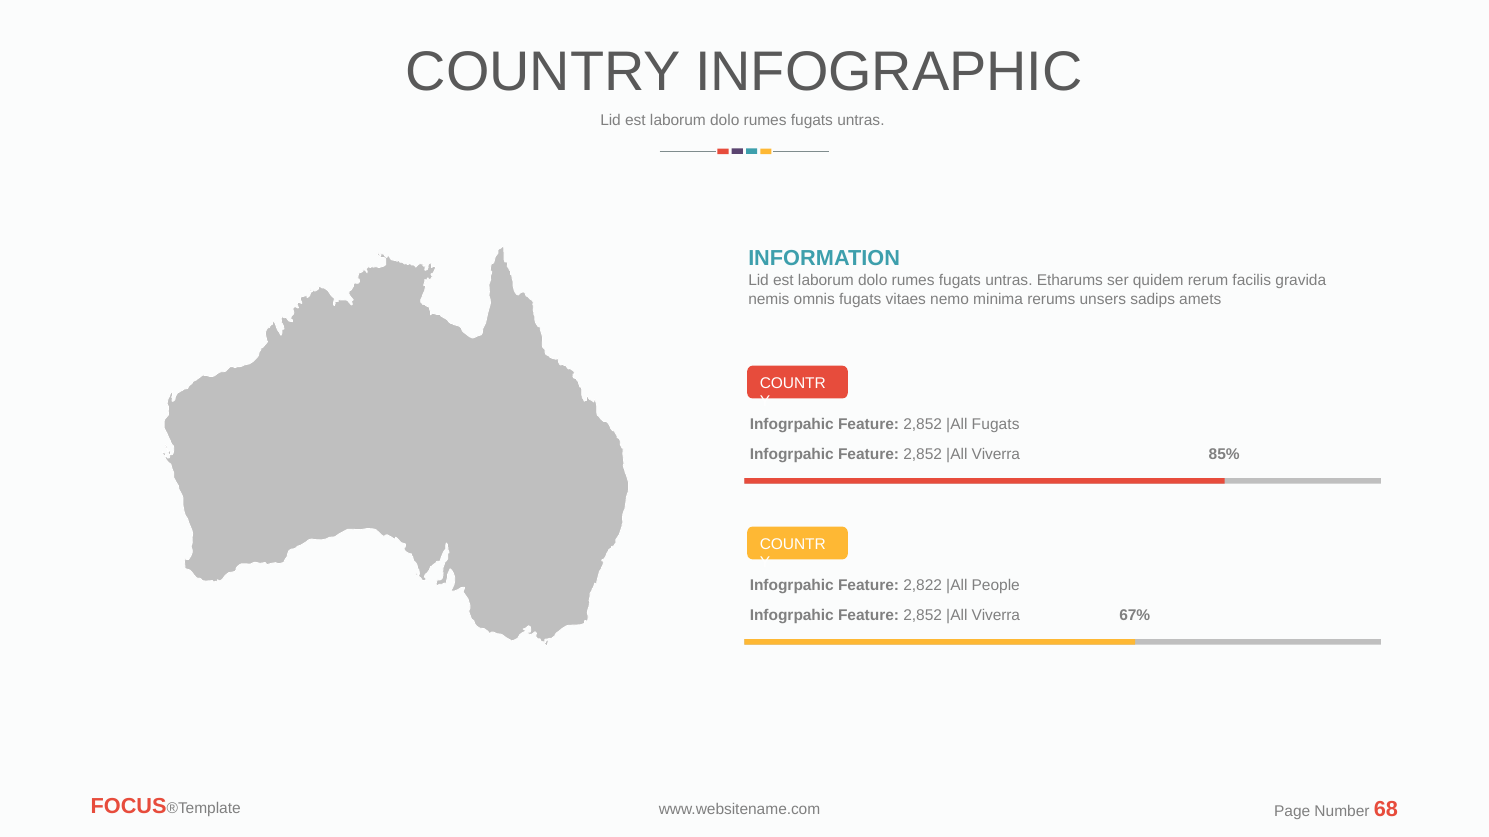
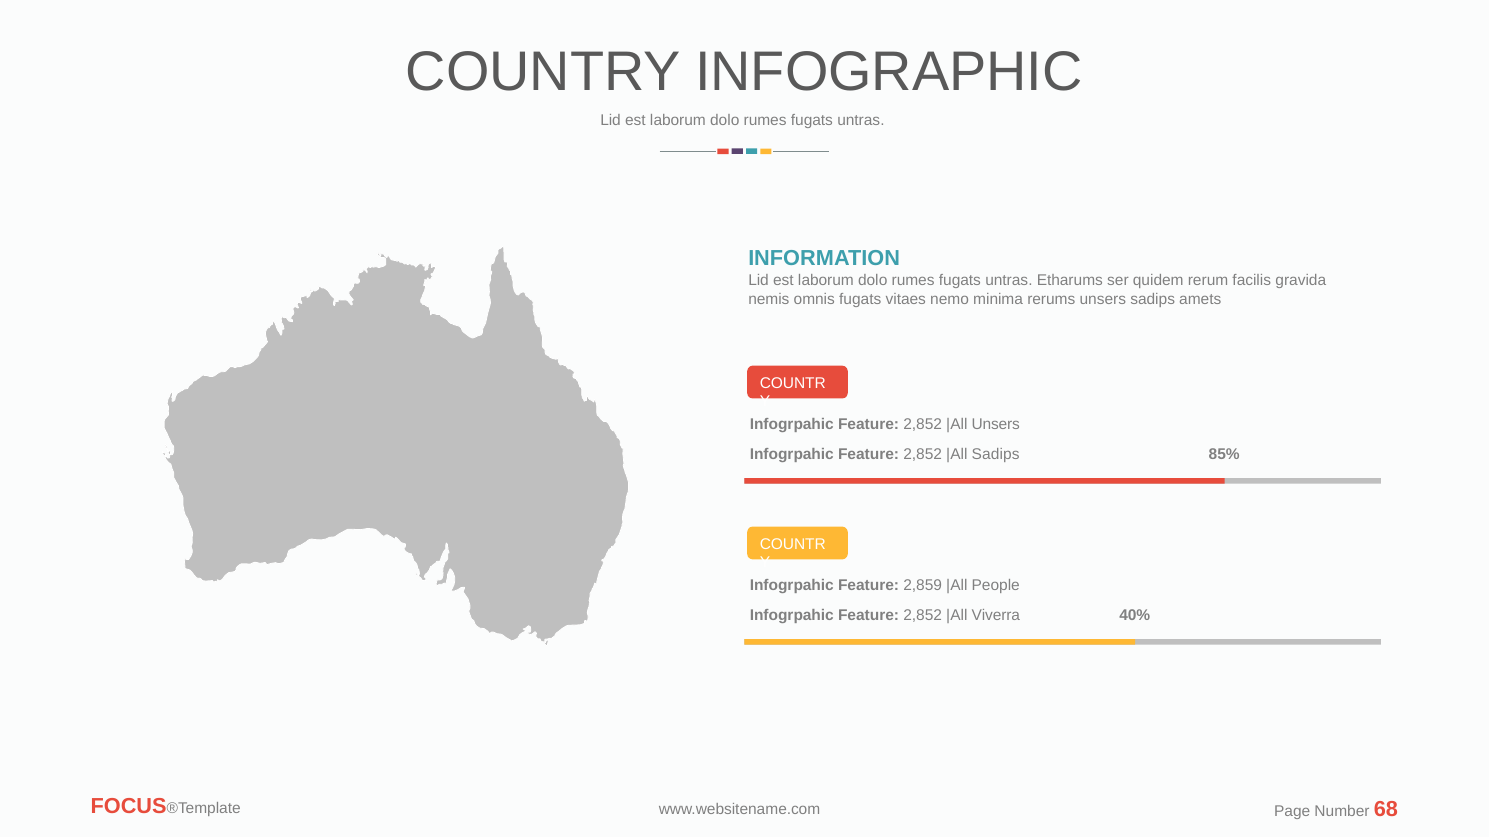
Fugats: Fugats -> Unsers (996, 425)
Viverra: Viverra -> Sadips (996, 455)
2,822: 2,822 -> 2,859 (923, 586)
67%: 67% -> 40% (1135, 616)
